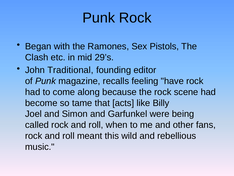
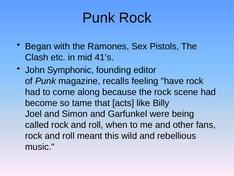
29’s: 29’s -> 41’s (104, 57)
Traditional: Traditional -> Symphonic (71, 70)
